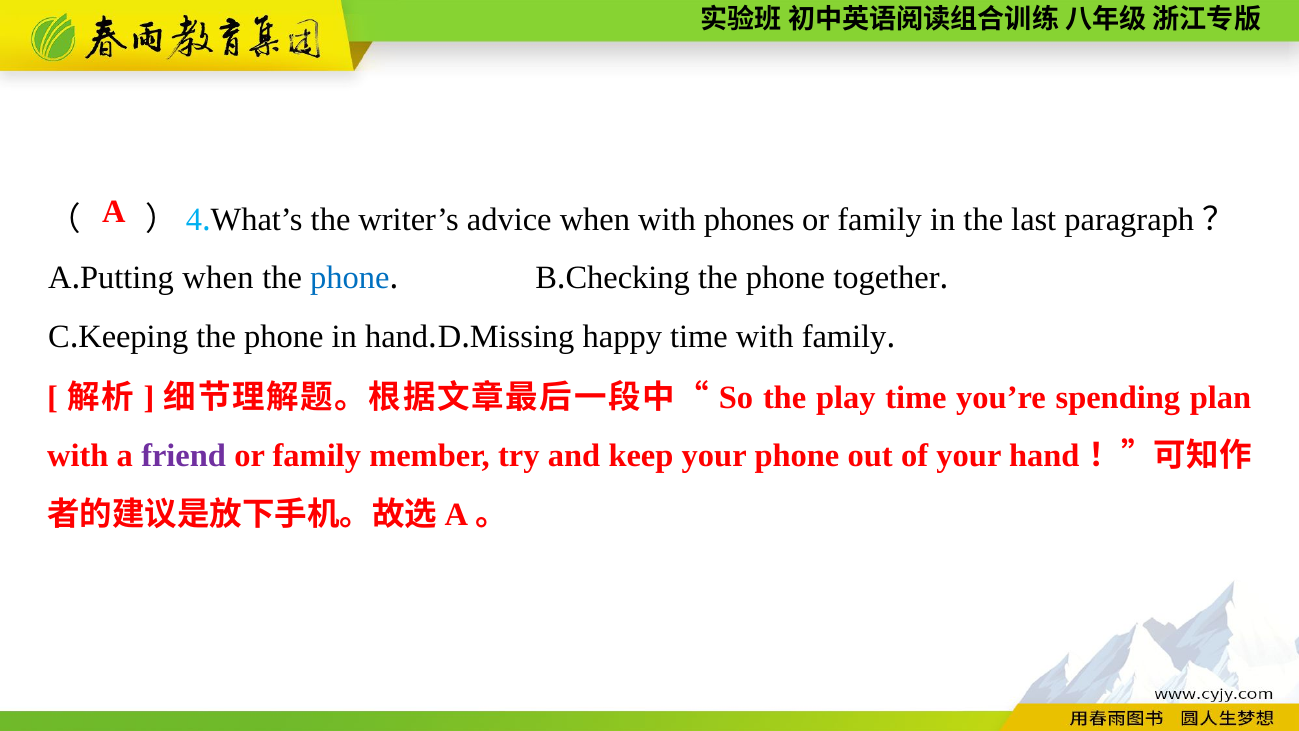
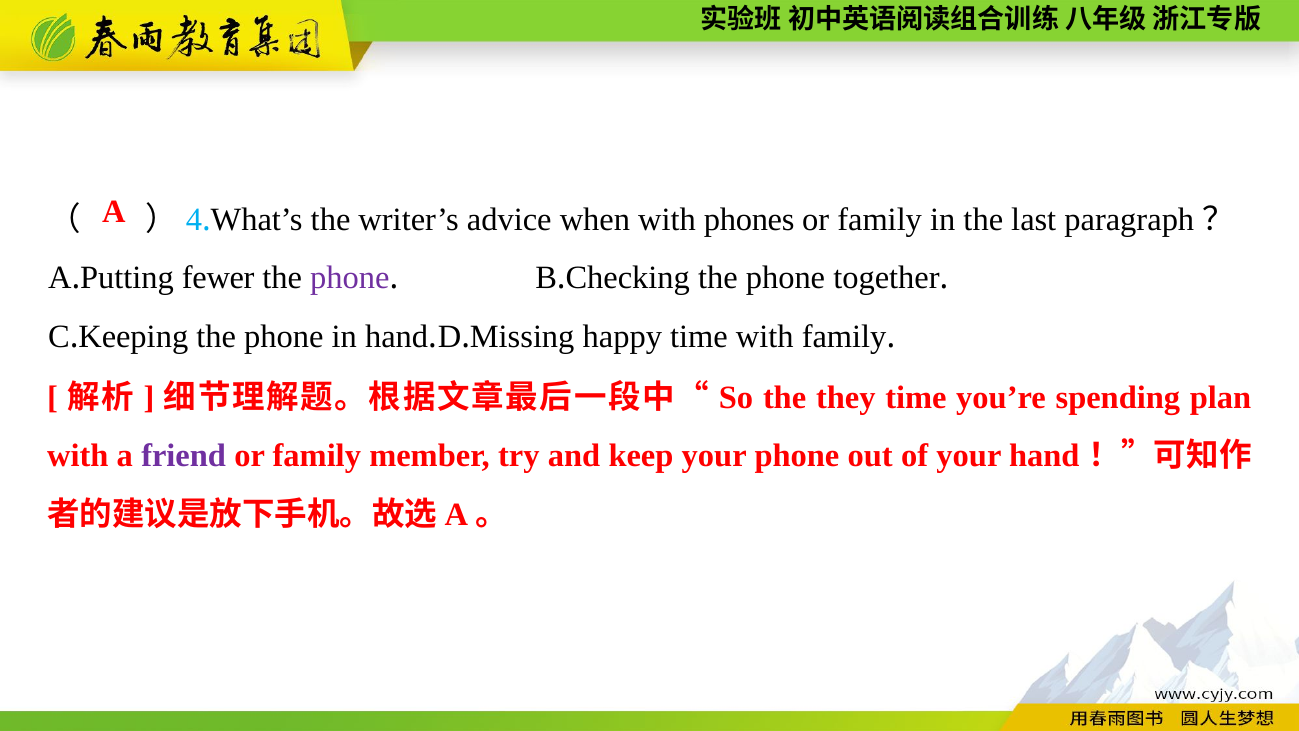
when: when -> fewer (218, 278)
phone colour: blue -> purple (350, 278)
play: play -> they (846, 397)
